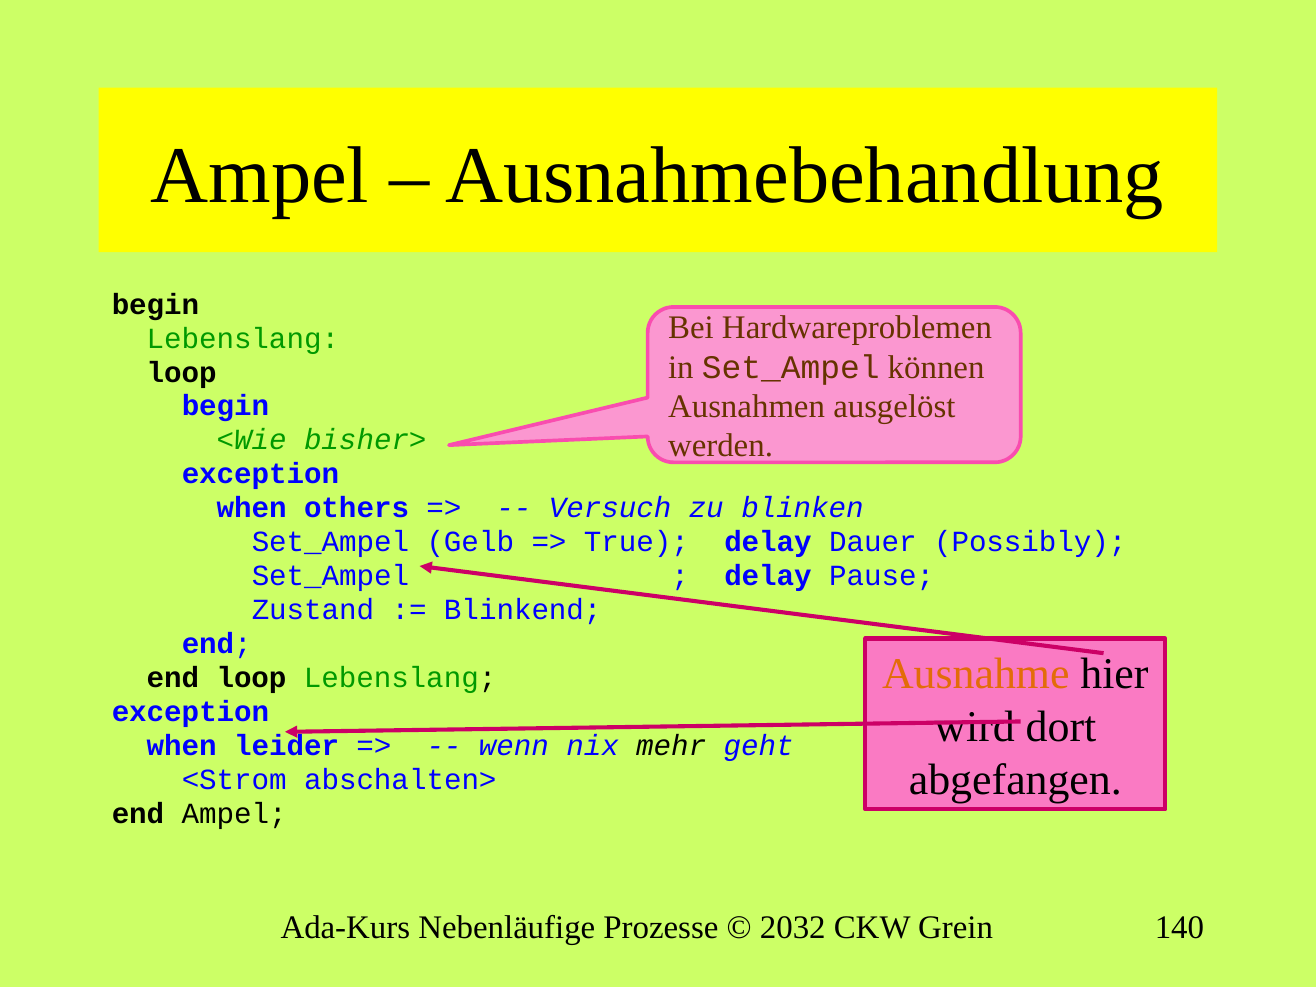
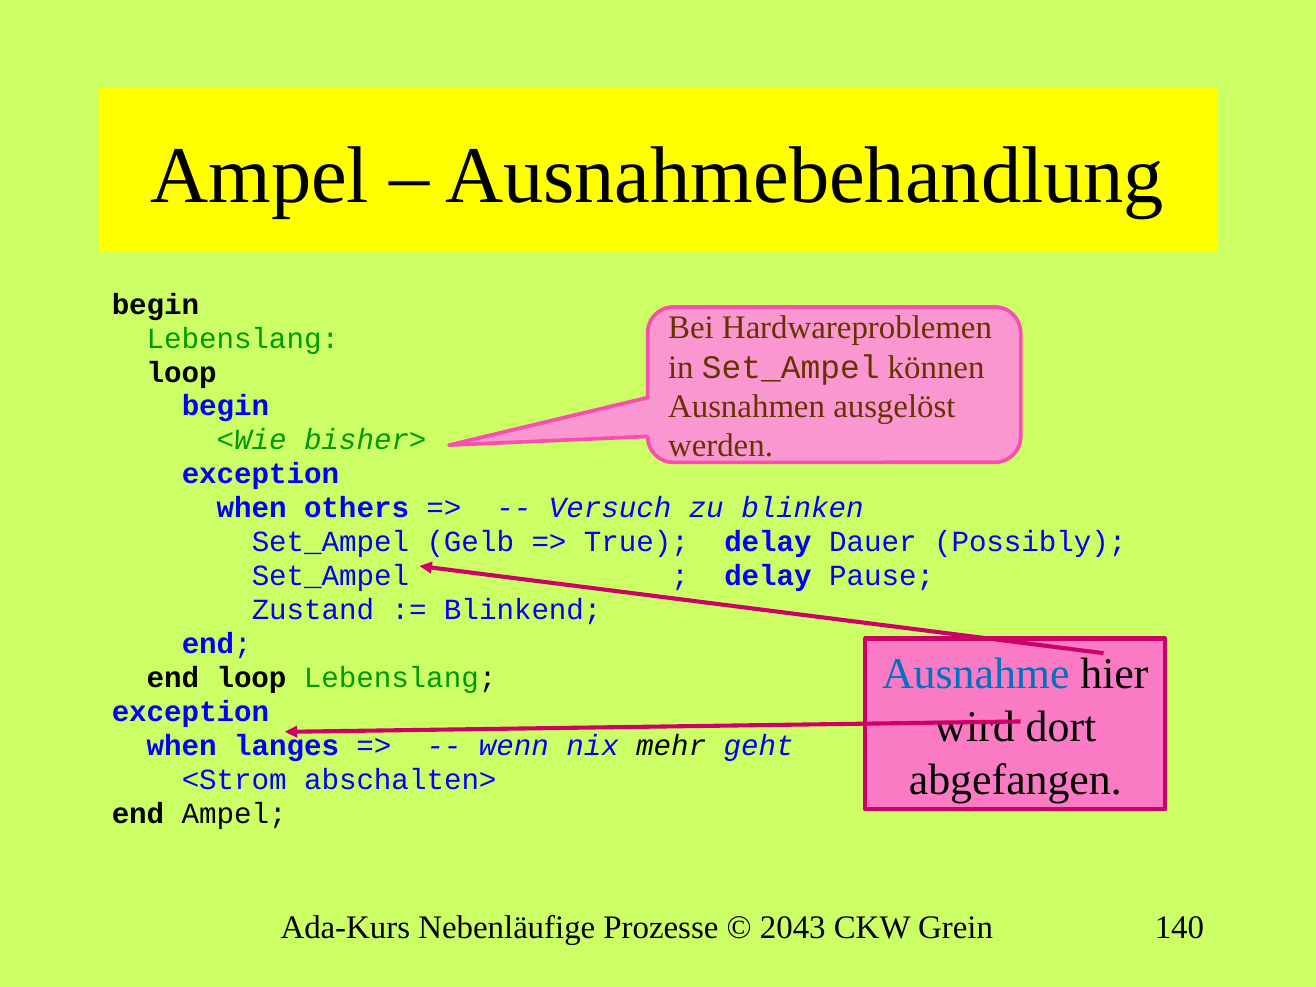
Ausnahme colour: orange -> blue (976, 674)
leider: leider -> langes (287, 746)
2032: 2032 -> 2043 (793, 928)
